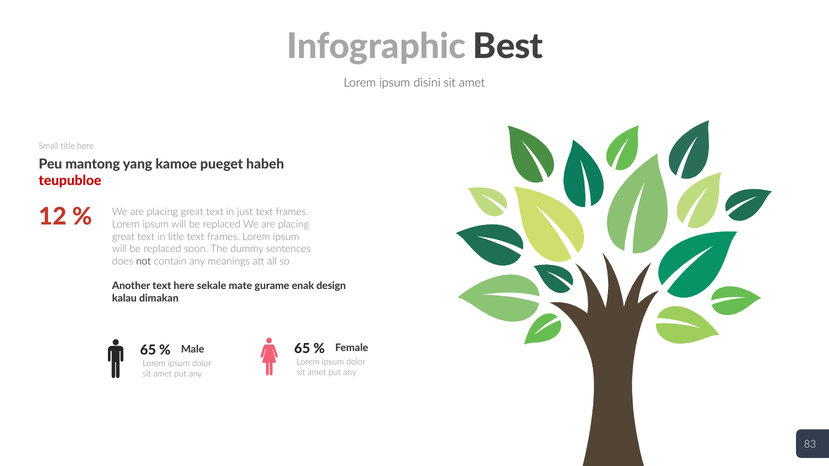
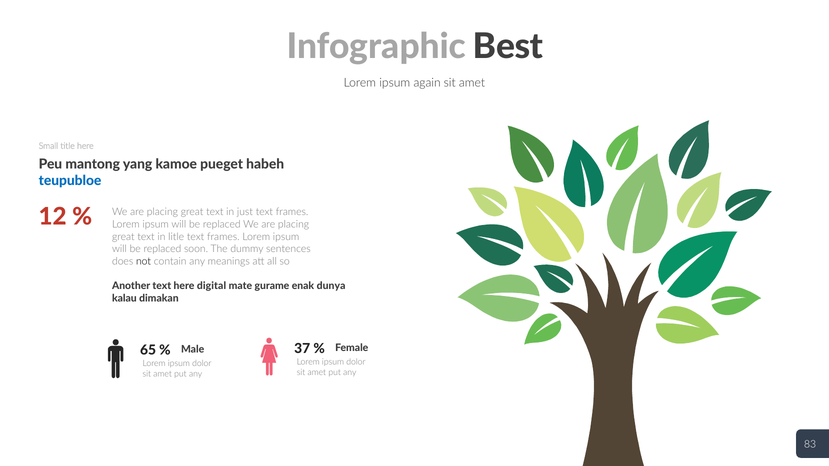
disini: disini -> again (427, 83)
teupubloe colour: red -> blue (70, 181)
sekale: sekale -> digital (212, 286)
design: design -> dunya (331, 286)
Male 65: 65 -> 37 (302, 349)
